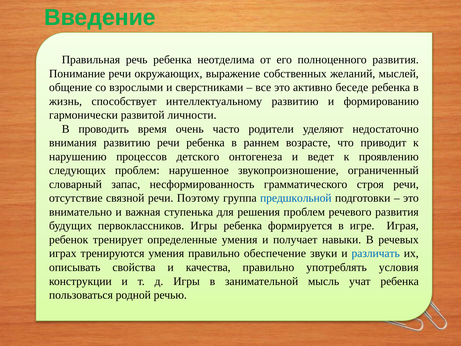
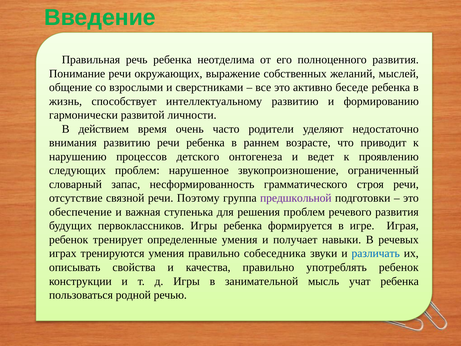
проводить: проводить -> действием (104, 129)
предшкольной colour: blue -> purple (296, 198)
внимательно: внимательно -> обеспечение (80, 212)
обеспечение: обеспечение -> собеседника (275, 253)
употреблять условия: условия -> ребенок (399, 267)
